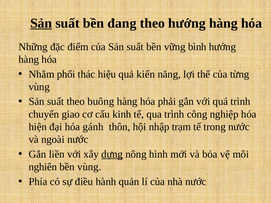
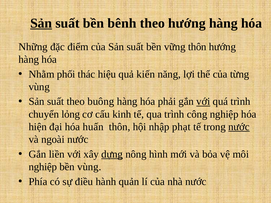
đang: đang -> bênh (122, 23)
vững bình: bình -> thôn (197, 47)
với underline: none -> present (203, 102)
giao: giao -> lỏng (71, 114)
gánh: gánh -> huấn (93, 127)
trạm: trạm -> phạt (181, 127)
nước underline: none -> present (239, 127)
nghiên: nghiên -> nghiệp (43, 167)
